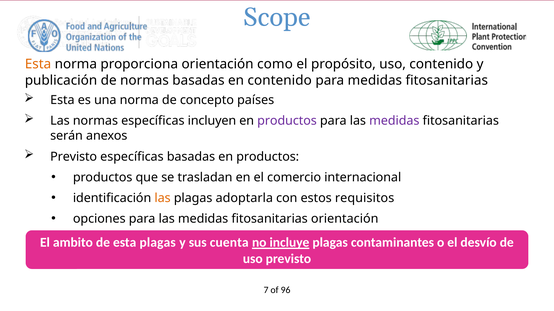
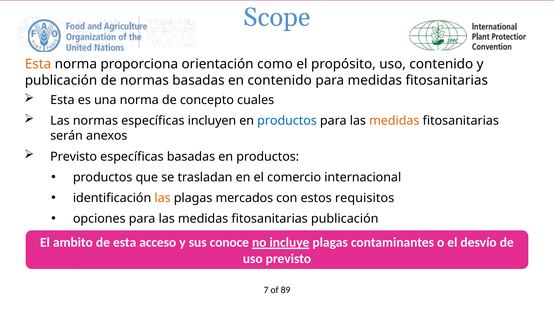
países: países -> cuales (256, 100)
productos colour: purple -> blue (287, 121)
medidas colour: purple -> orange (394, 121)
adoptarla: adoptarla -> mercados (244, 198)
fitosanitarias orientación: orientación -> publicación (345, 219)
esta plagas: plagas -> acceso (158, 243)
cuenta: cuenta -> conoce (229, 243)
96: 96 -> 89 (286, 290)
